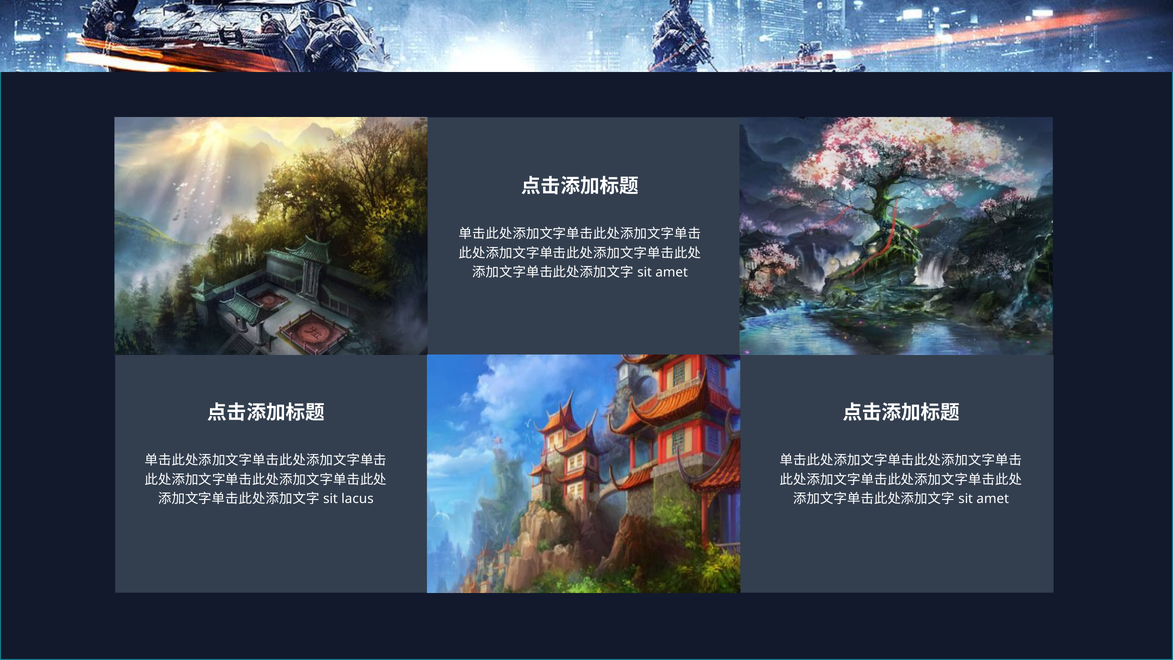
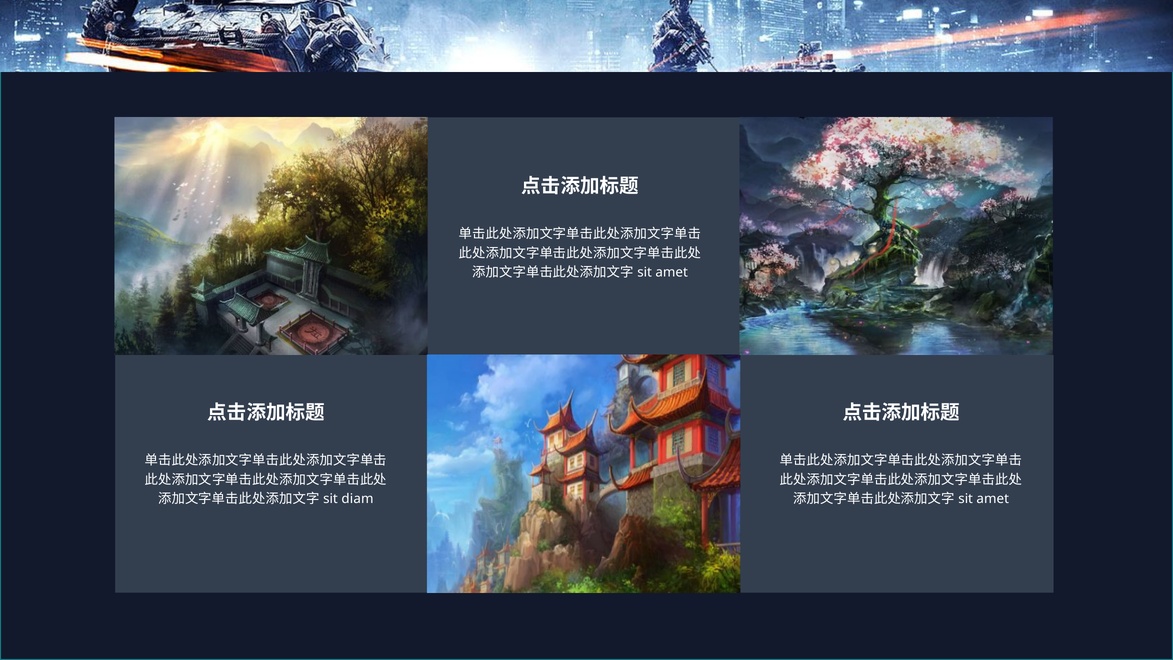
lacus: lacus -> diam (357, 499)
